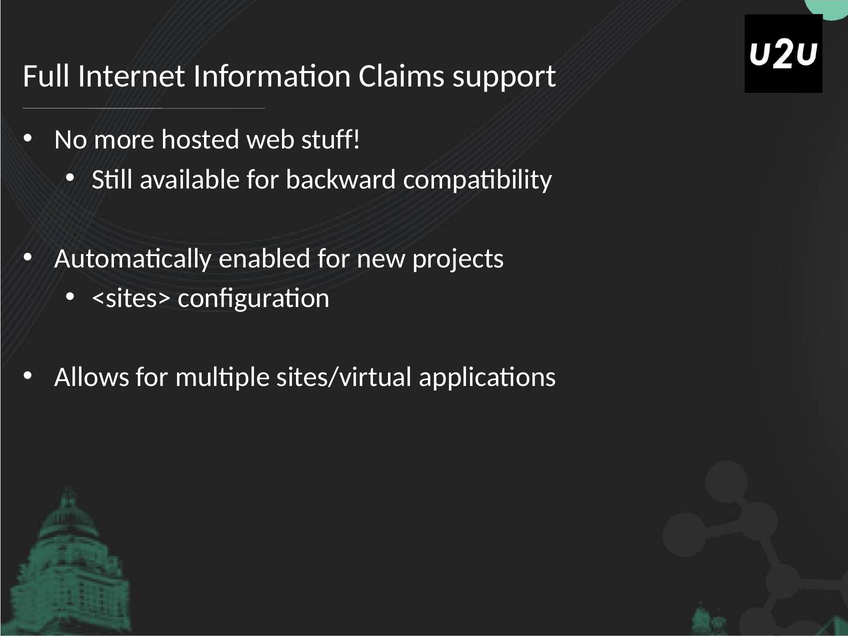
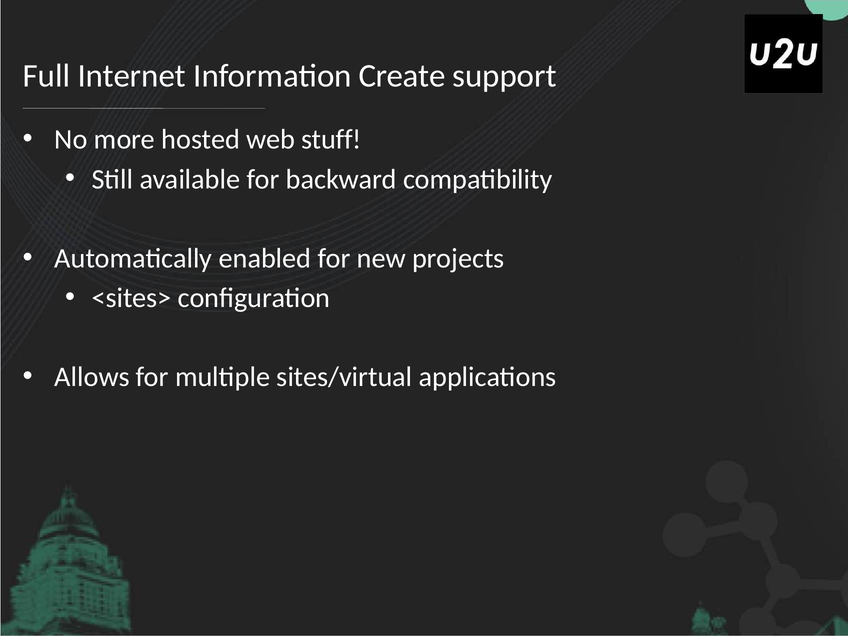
Claims: Claims -> Create (402, 76)
